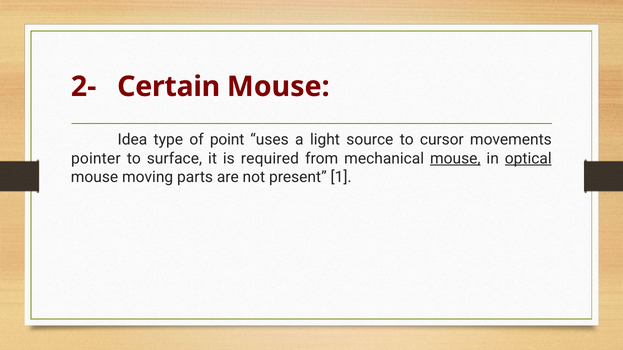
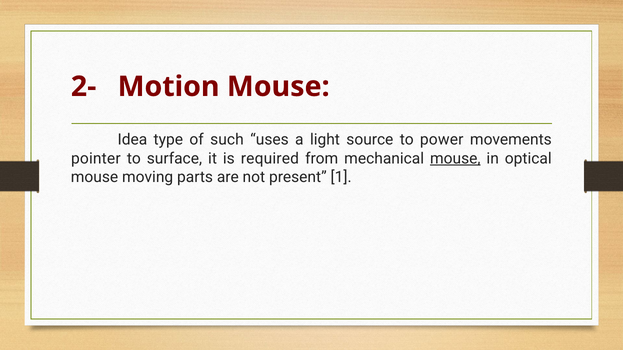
Certain: Certain -> Motion (169, 87)
point: point -> such (227, 140)
cursor: cursor -> power (442, 140)
optical underline: present -> none (528, 159)
